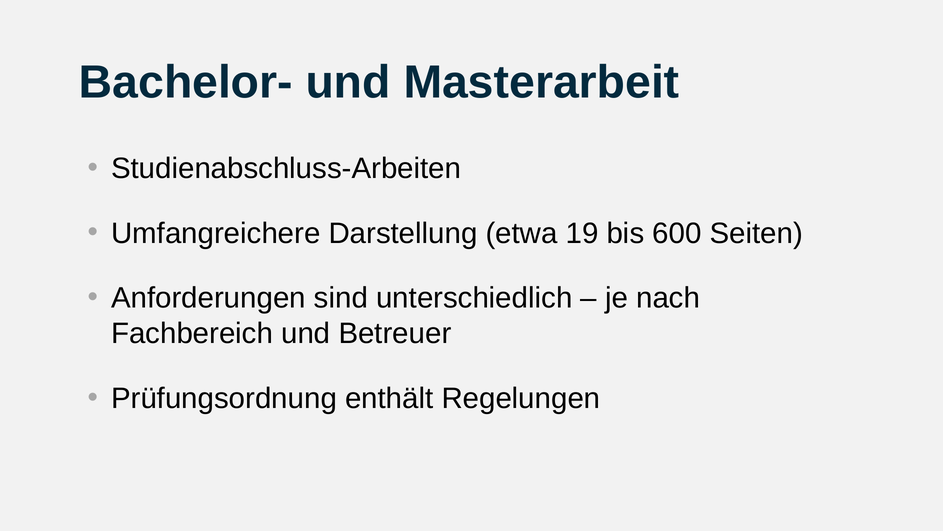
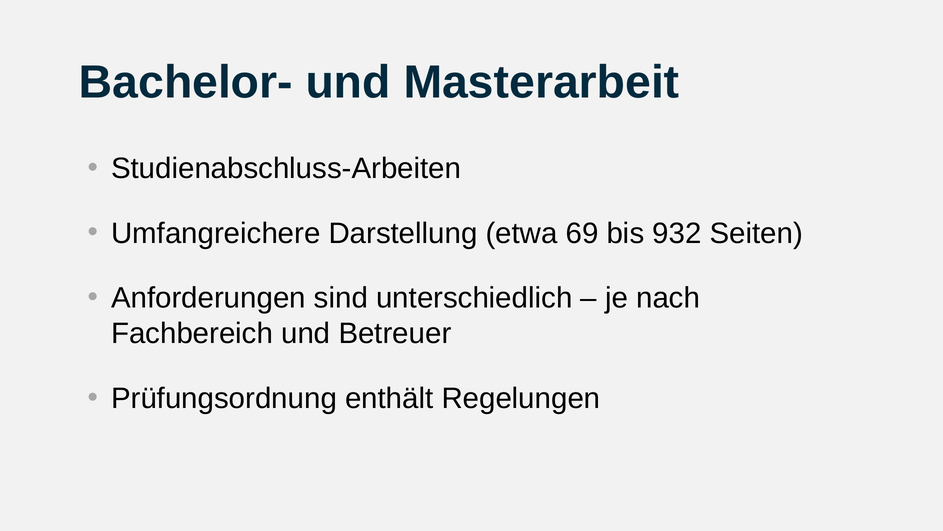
19: 19 -> 69 (582, 233)
600: 600 -> 932 (677, 233)
